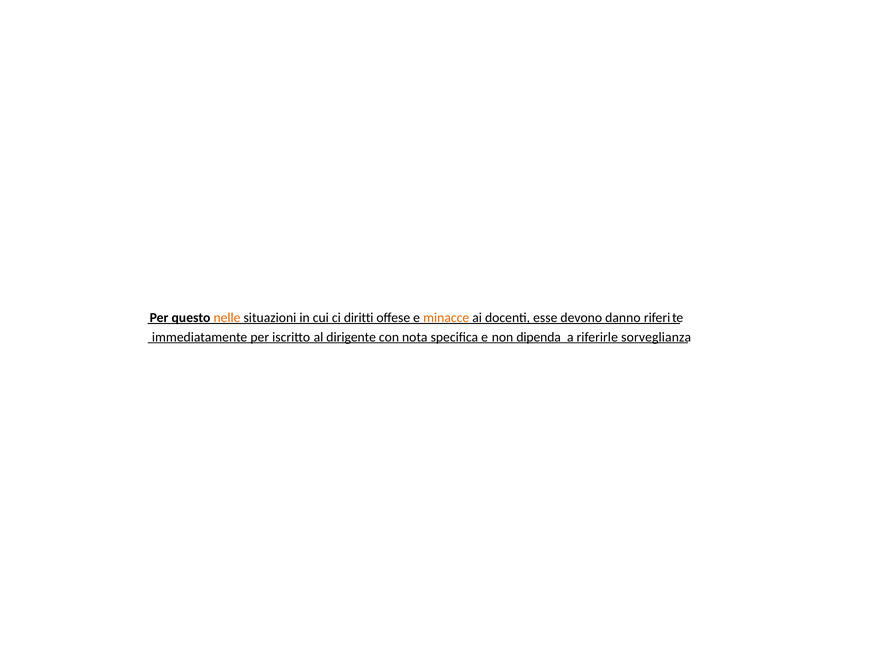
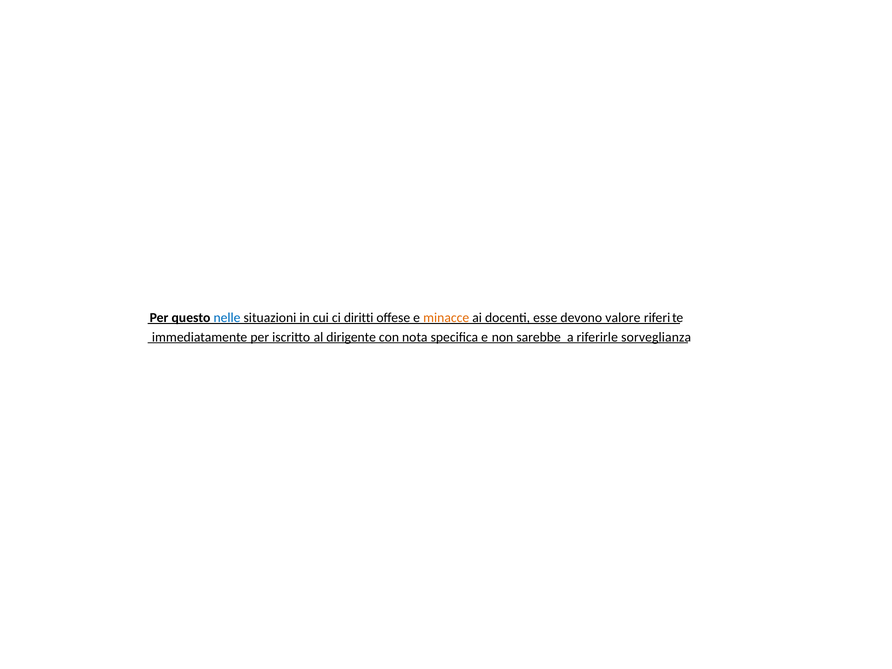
nelle colour: orange -> blue (227, 318)
danno: danno -> valore (623, 318)
dipenda: dipenda -> sarebbe (539, 337)
